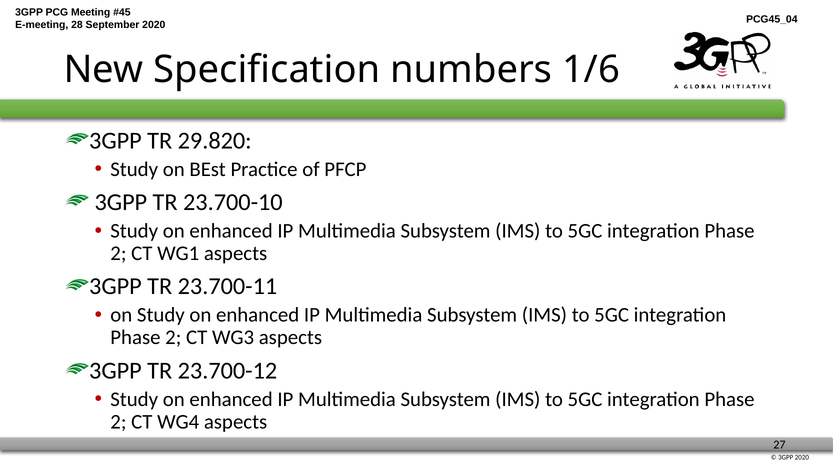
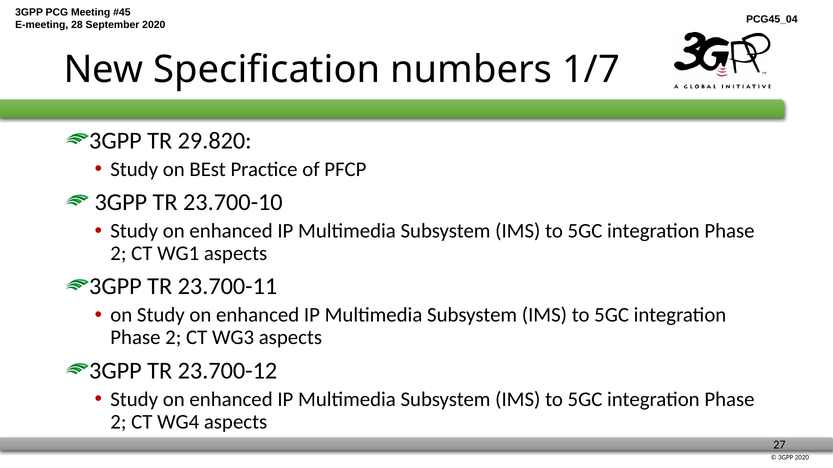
1/6: 1/6 -> 1/7 (591, 70)
